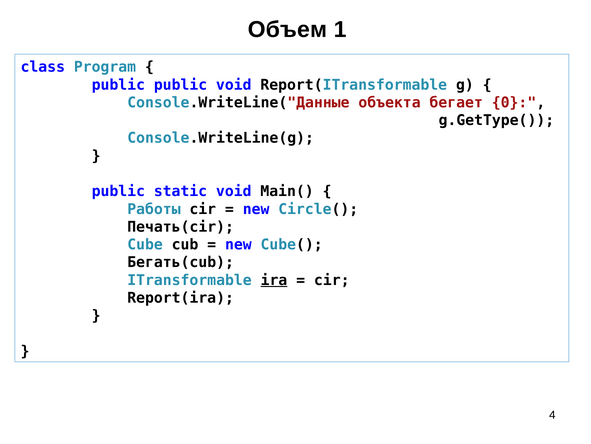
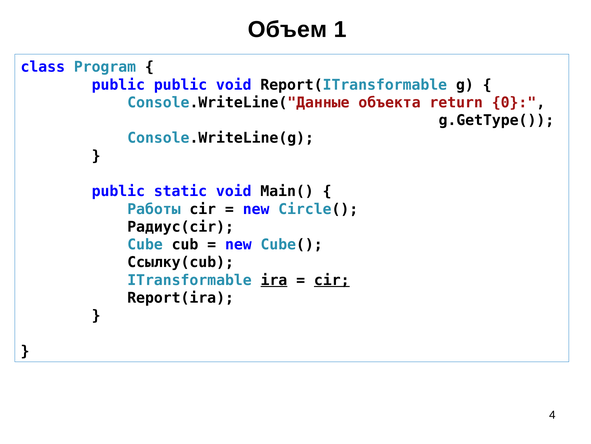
бегает: бегает -> return (456, 102)
Печать(cir: Печать(cir -> Радиус(cir (181, 227)
Бегать(cub: Бегать(cub -> Ссылку(cub (181, 262)
cir underline: none -> present (332, 280)
